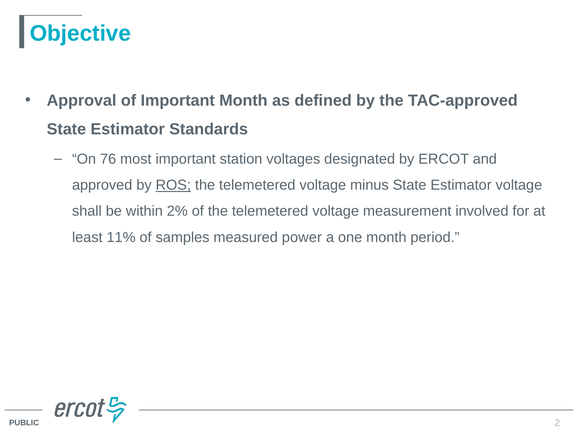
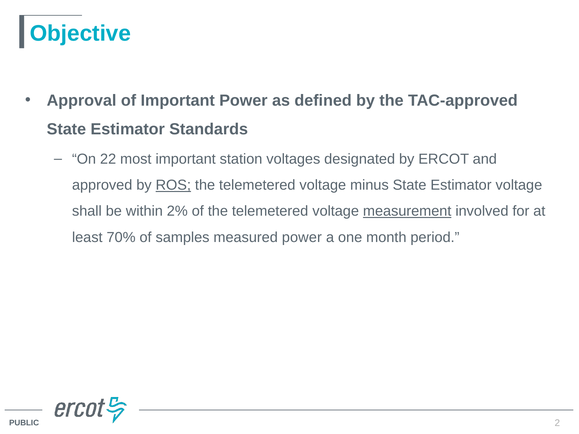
Important Month: Month -> Power (243, 100)
76: 76 -> 22 (108, 159)
measurement underline: none -> present (407, 211)
11%: 11% -> 70% (121, 237)
